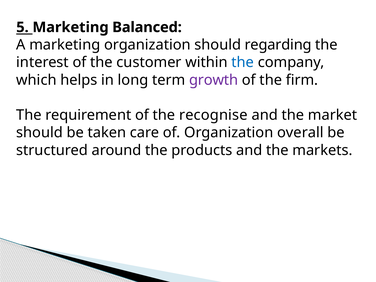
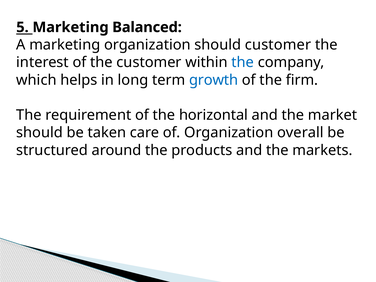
should regarding: regarding -> customer (278, 45)
growth colour: purple -> blue (214, 80)
recognise: recognise -> horizontal (213, 115)
